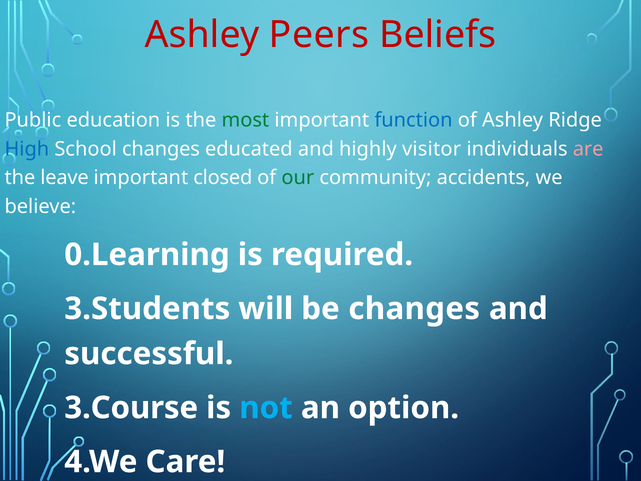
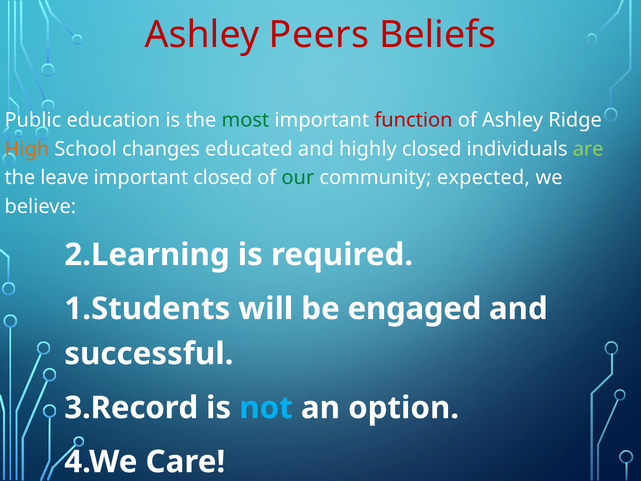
function colour: blue -> red (413, 120)
High colour: blue -> orange (27, 149)
highly visitor: visitor -> closed (432, 149)
are colour: pink -> light green (588, 149)
accidents: accidents -> expected (483, 178)
0.Learning: 0.Learning -> 2.Learning (147, 255)
3.Students: 3.Students -> 1.Students (147, 309)
be changes: changes -> engaged (414, 309)
3.Course: 3.Course -> 3.Record (131, 408)
